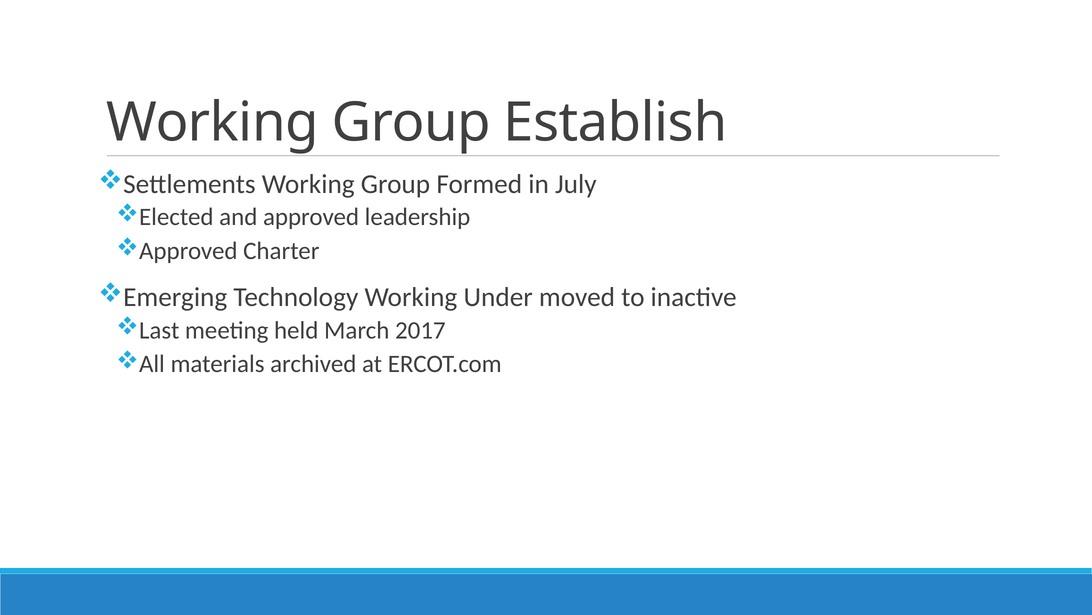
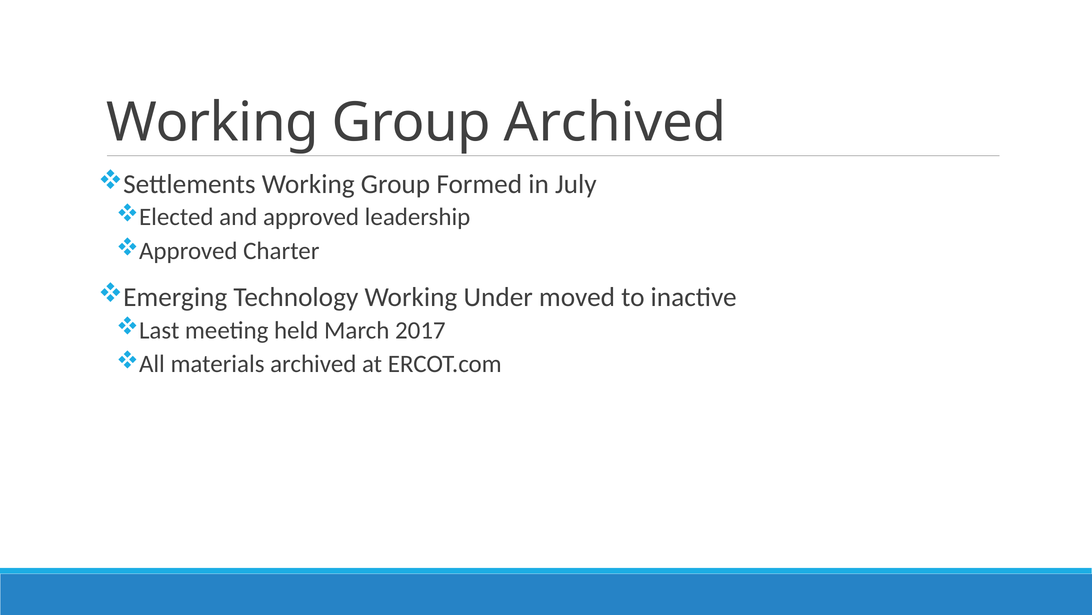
Group Establish: Establish -> Archived (615, 122)
